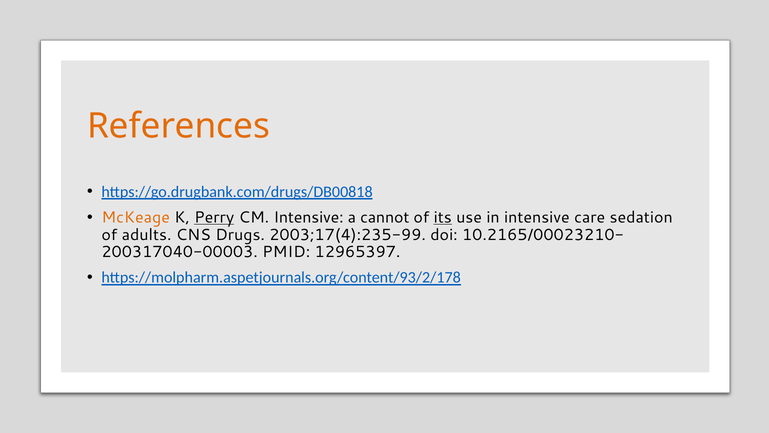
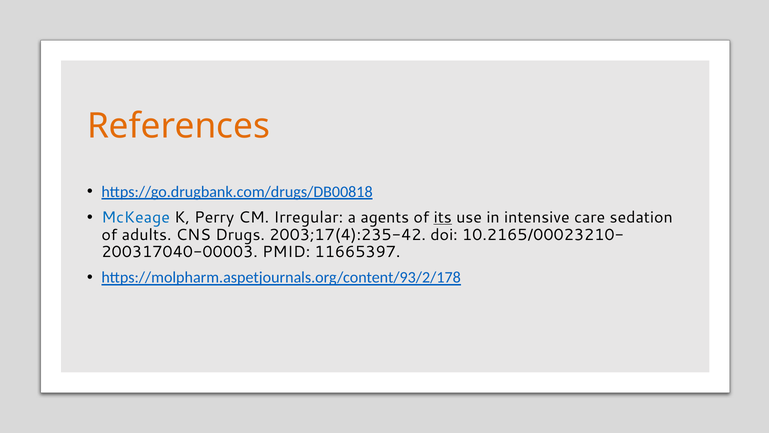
McKeage colour: orange -> blue (136, 217)
Perry underline: present -> none (214, 217)
CM Intensive: Intensive -> Irregular (308, 217)
cannot: cannot -> agents (385, 217)
2003;17(4):235-99: 2003;17(4):235-99 -> 2003;17(4):235-42 (348, 234)
12965397: 12965397 -> 11665397 (358, 252)
